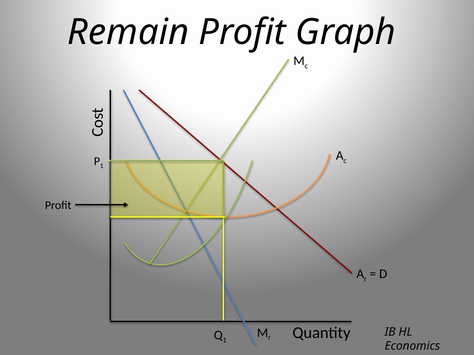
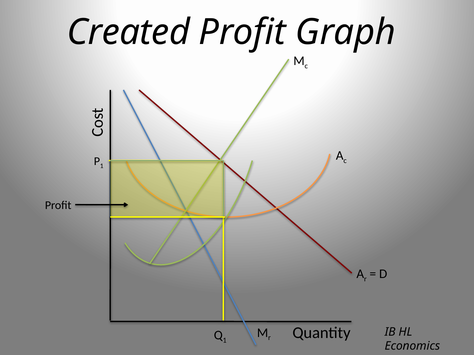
Remain: Remain -> Created (128, 32)
